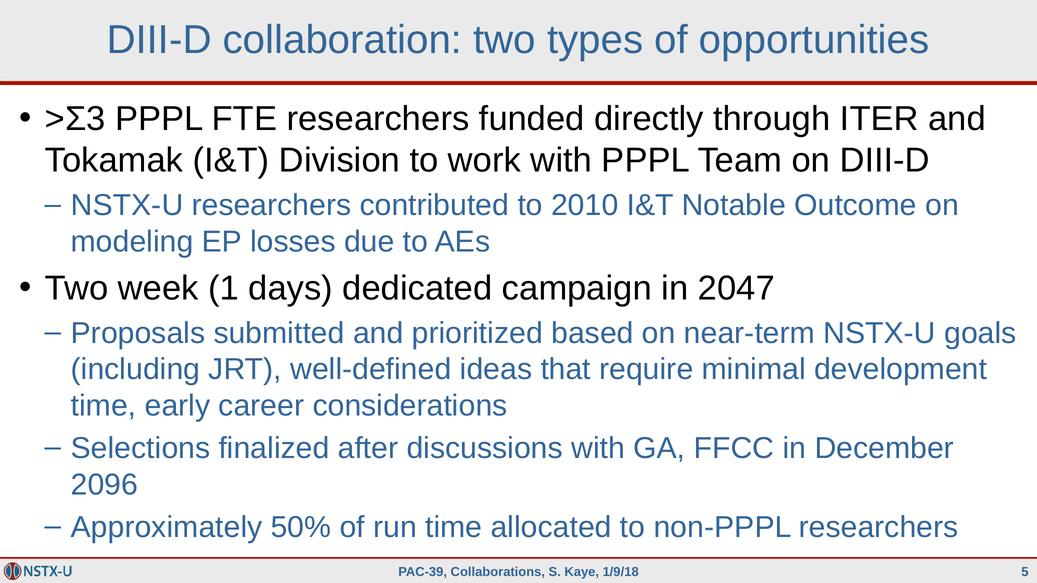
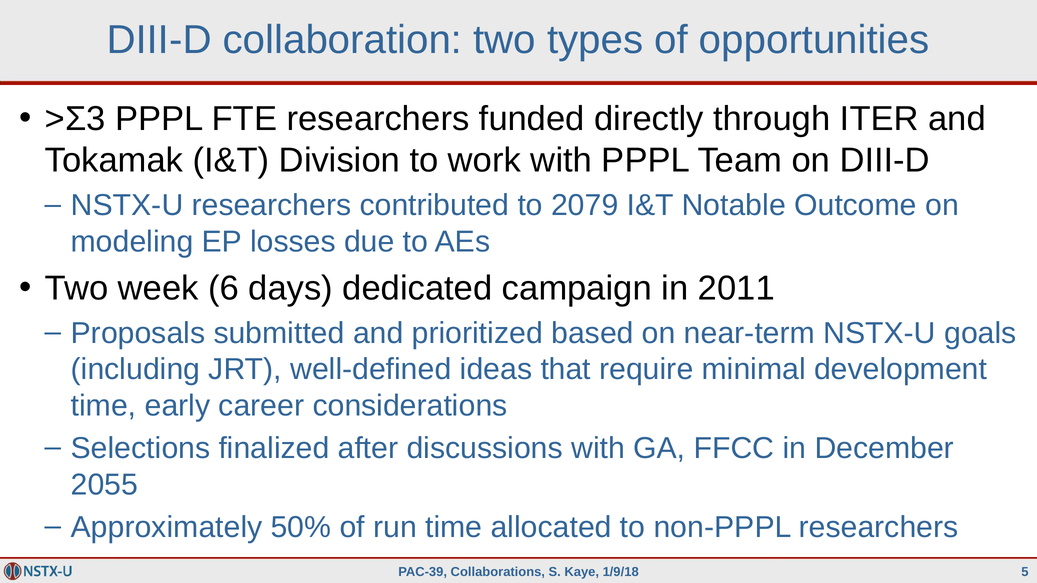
2010: 2010 -> 2079 (585, 206)
1: 1 -> 6 (223, 288)
2047: 2047 -> 2011 (736, 288)
2096: 2096 -> 2055 (104, 485)
